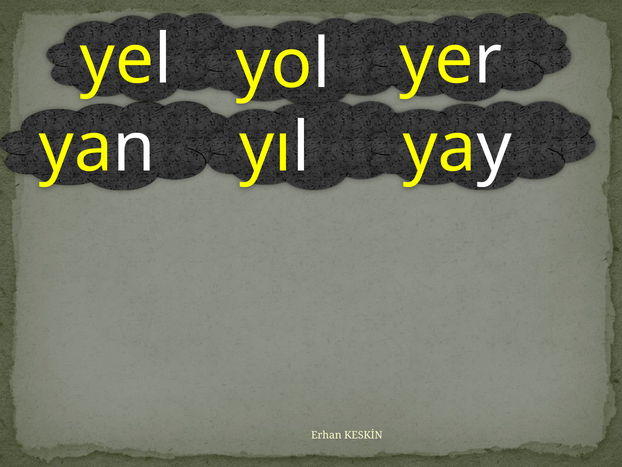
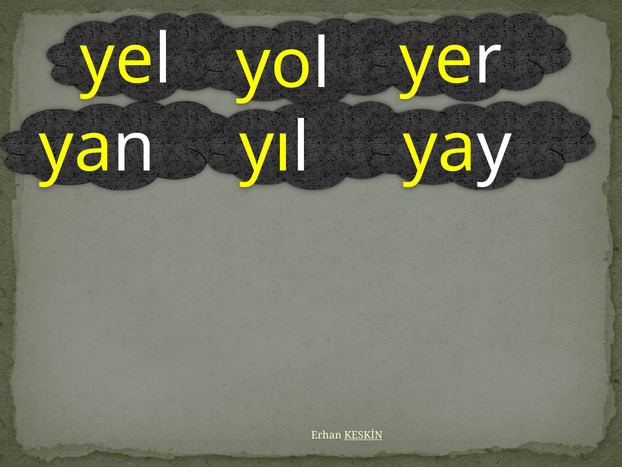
KESKİN underline: none -> present (363, 435)
